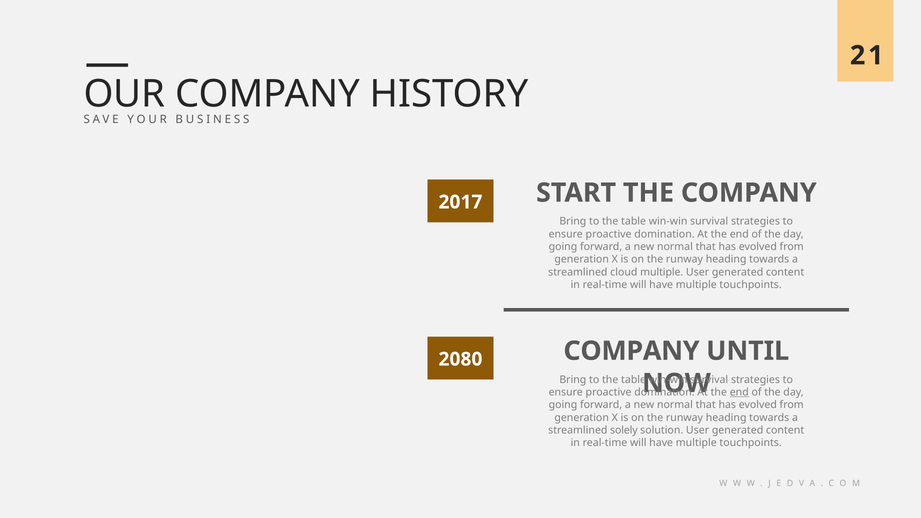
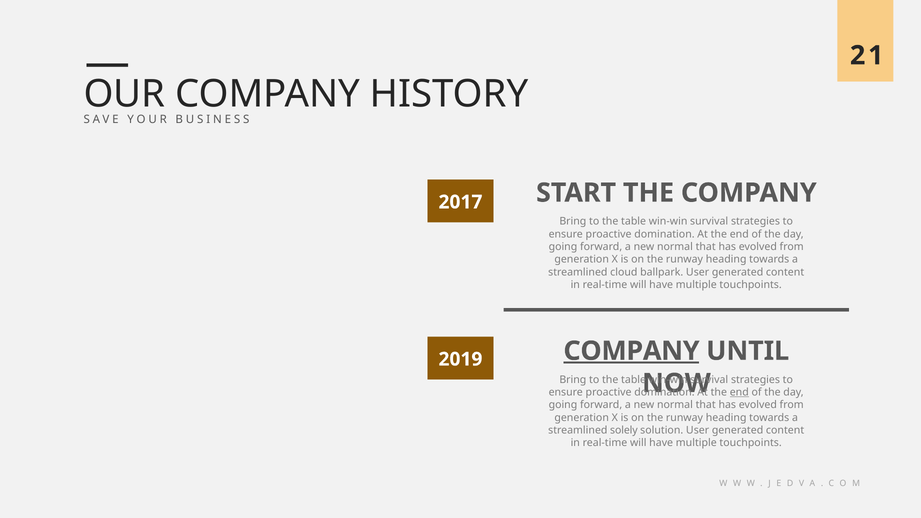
cloud multiple: multiple -> ballpark (662, 272)
COMPANY underline: none -> present (632, 351)
2080: 2080 -> 2019 (460, 359)
